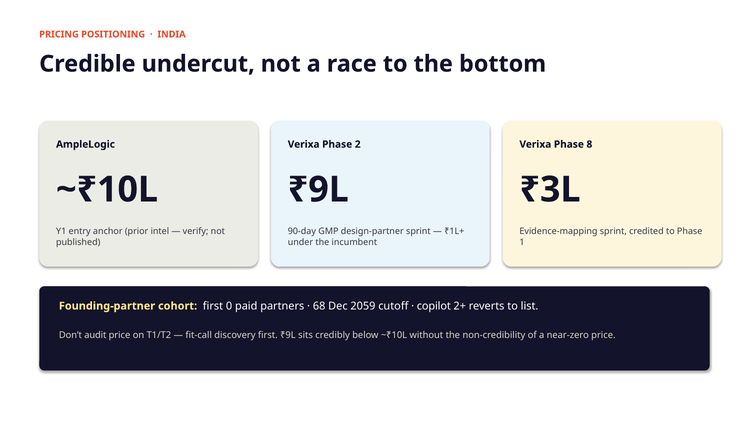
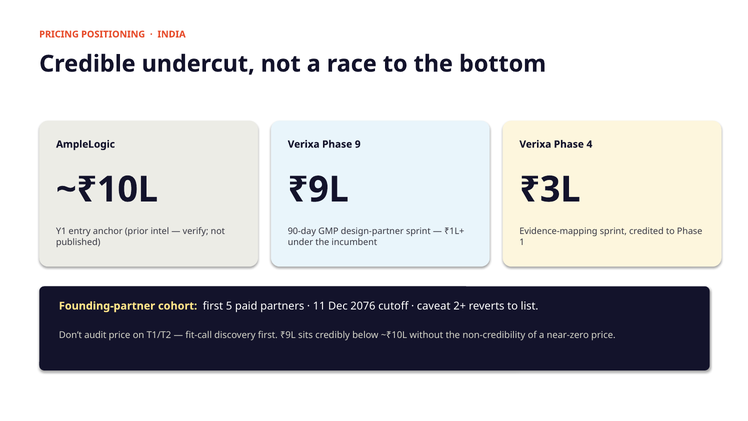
2: 2 -> 9 (358, 144)
8: 8 -> 4 (589, 144)
0: 0 -> 5 (229, 306)
68: 68 -> 11 (319, 306)
2059: 2059 -> 2076 (363, 306)
copilot: copilot -> caveat (434, 306)
